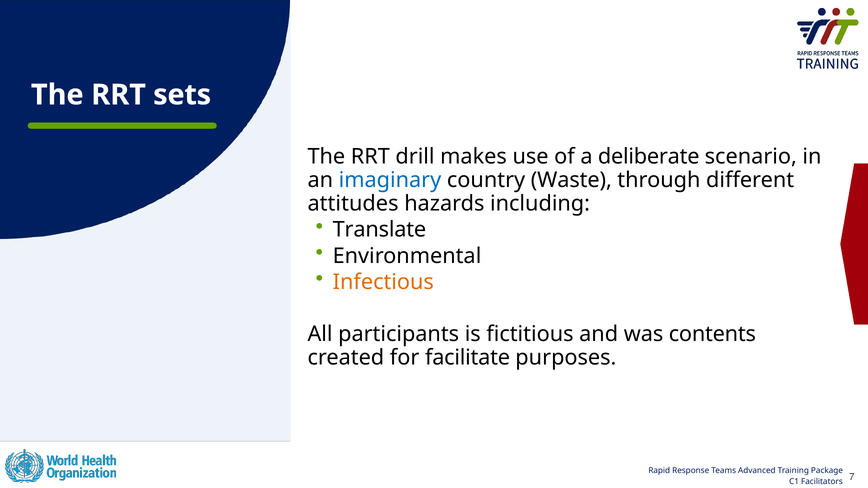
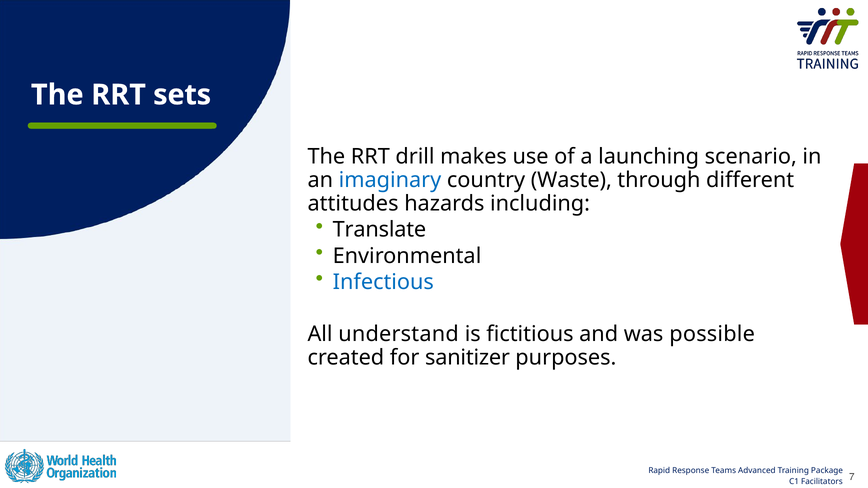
deliberate: deliberate -> launching (649, 157)
Infectious colour: orange -> blue (383, 282)
participants: participants -> understand (399, 334)
contents: contents -> possible (712, 334)
facilitate: facilitate -> sanitizer (468, 358)
